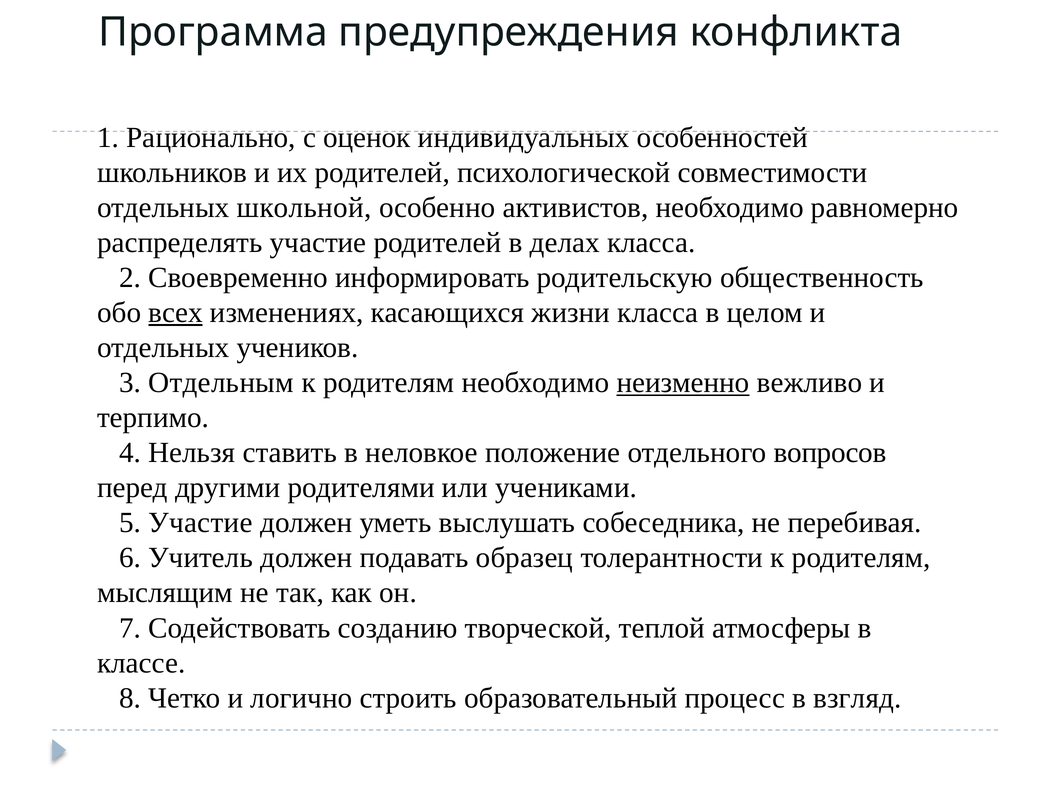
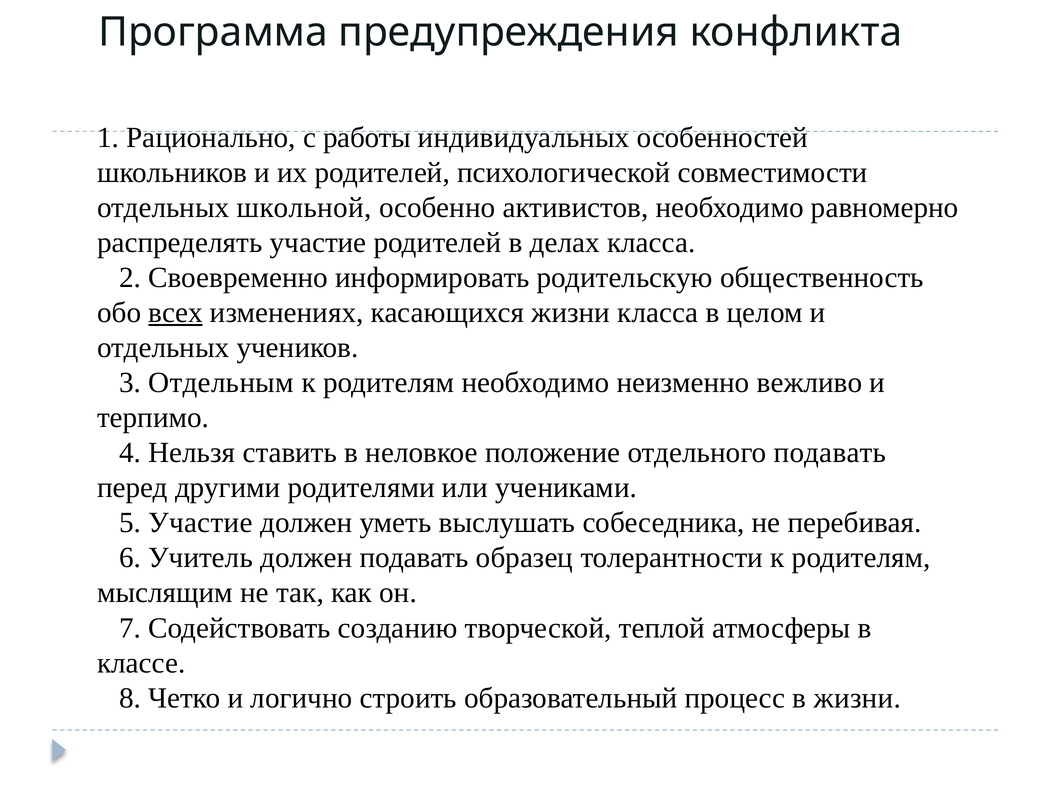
оценок: оценок -> работы (367, 137)
неизменно underline: present -> none (683, 383)
отдельного вопросов: вопросов -> подавать (830, 453)
в взгляд: взгляд -> жизни (857, 698)
